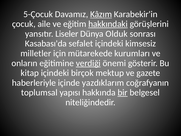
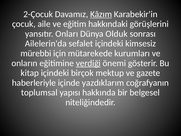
5-Çocuk: 5-Çocuk -> 2-Çocuk (38, 14)
hakkındaki underline: present -> none (108, 24)
Liseler: Liseler -> Onları (67, 34)
Kasabası'da: Kasabası'da -> Ailelerin'da (46, 43)
milletler: milletler -> mürebbi (36, 53)
bir underline: present -> none (123, 92)
